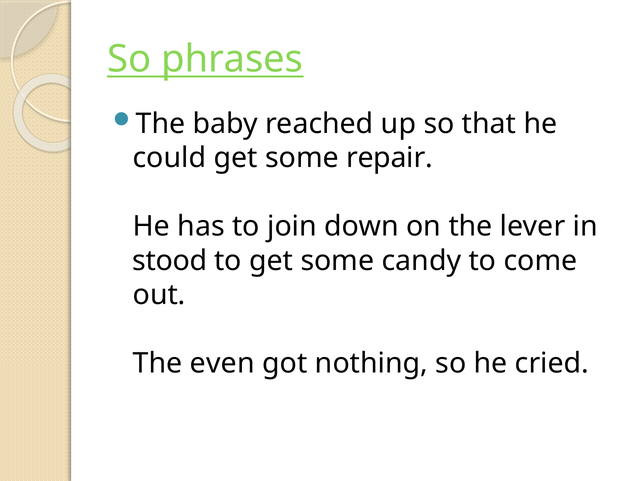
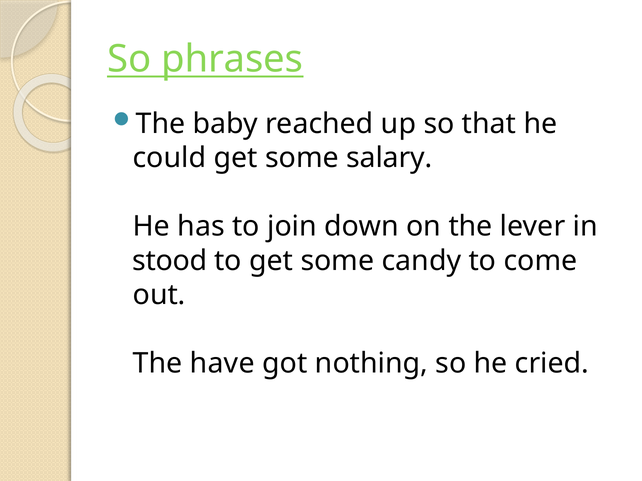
repair: repair -> salary (389, 158)
even: even -> have (222, 364)
